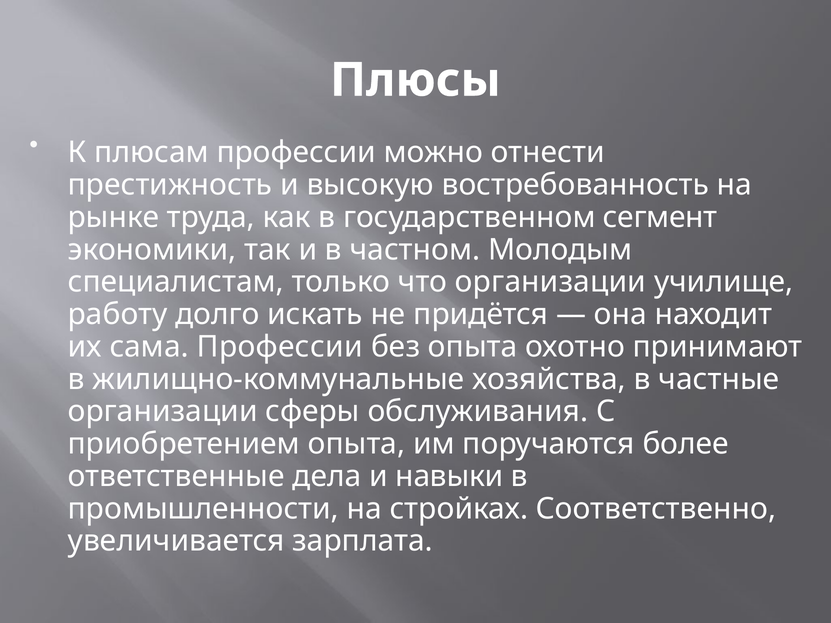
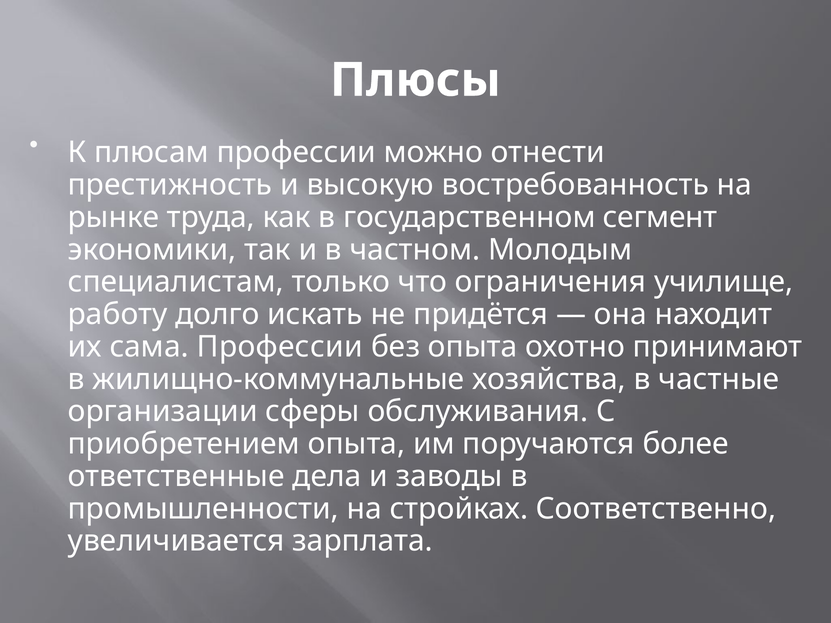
что организации: организации -> ограничения (551, 282)
навыки: навыки -> заводы (449, 476)
